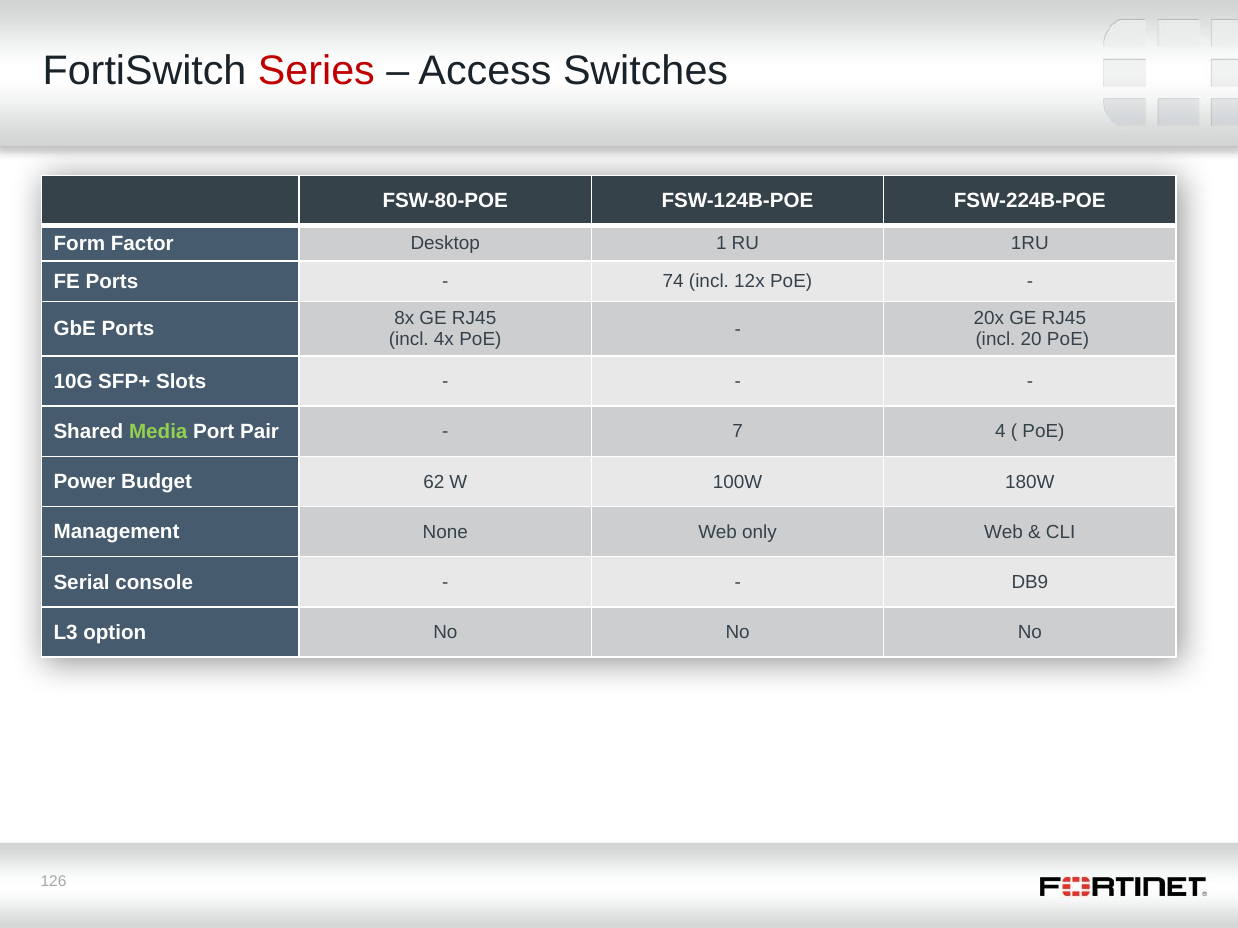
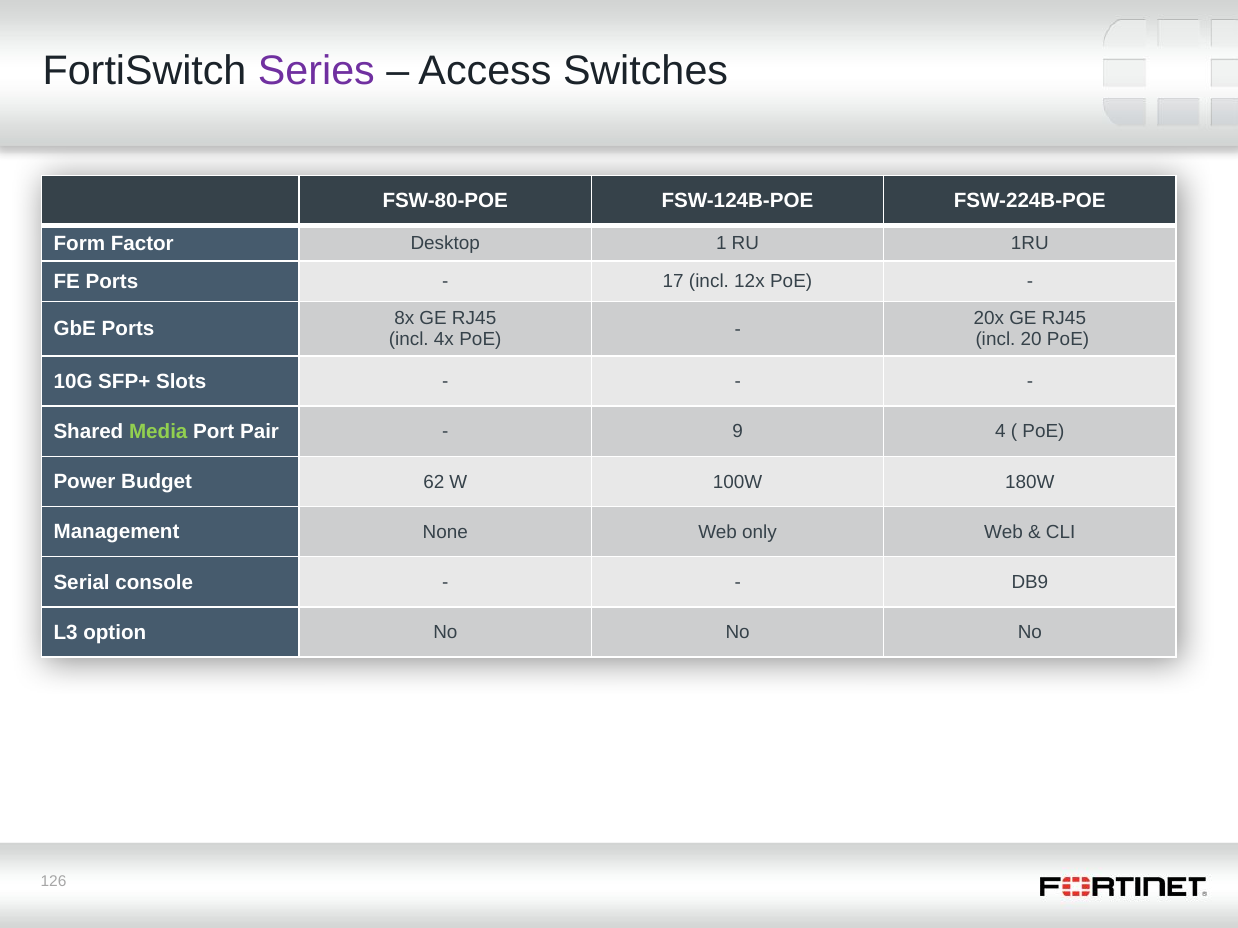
Series colour: red -> purple (316, 71)
74: 74 -> 17 (673, 282)
7: 7 -> 9 (738, 432)
